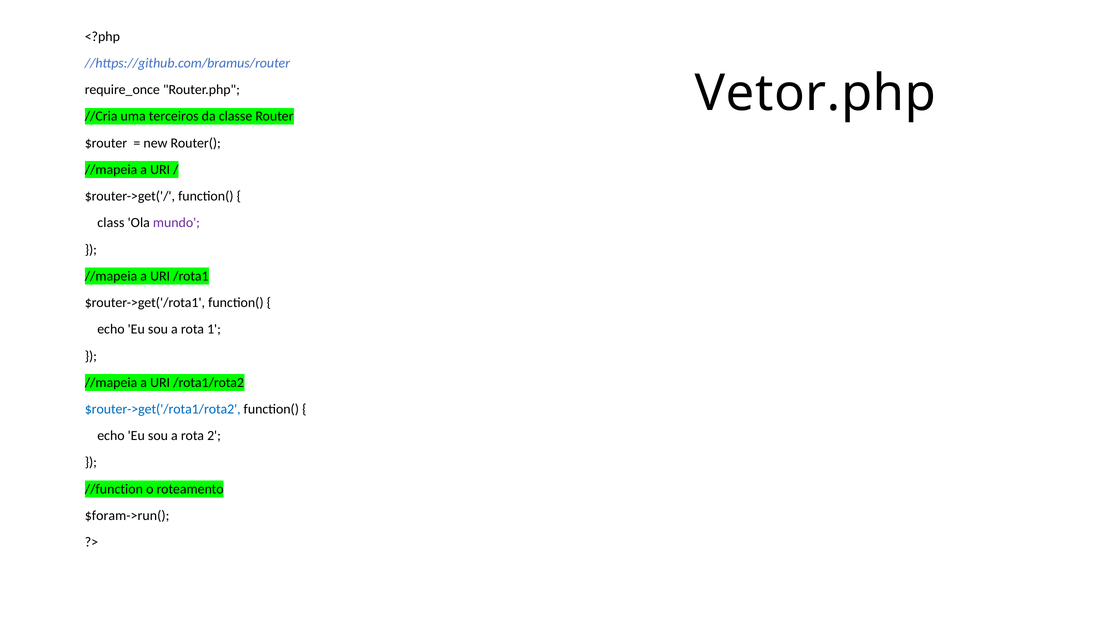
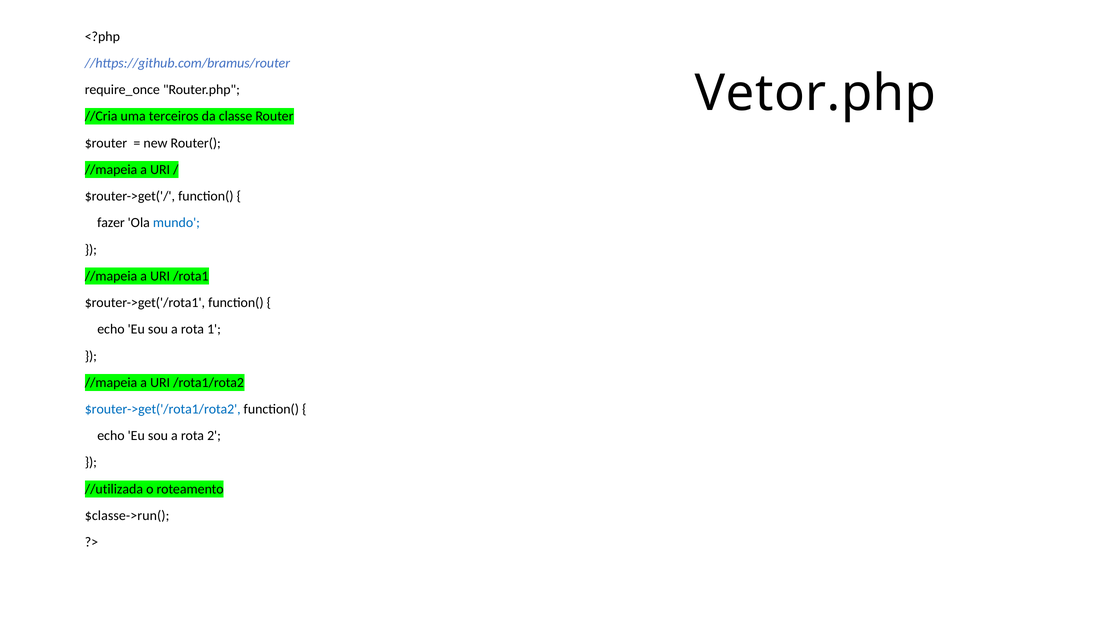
class: class -> fazer (111, 223)
mundo colour: purple -> blue (176, 223)
//function: //function -> //utilizada (114, 489)
$foram->run(: $foram->run( -> $classe->run( (127, 515)
